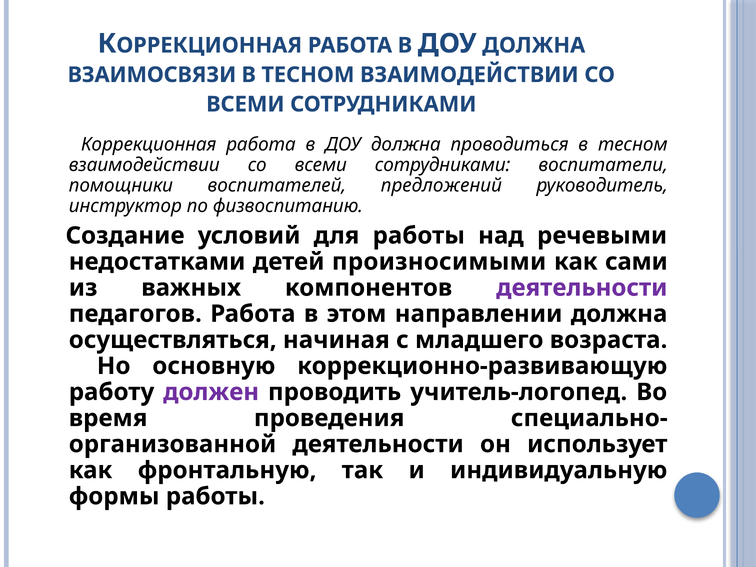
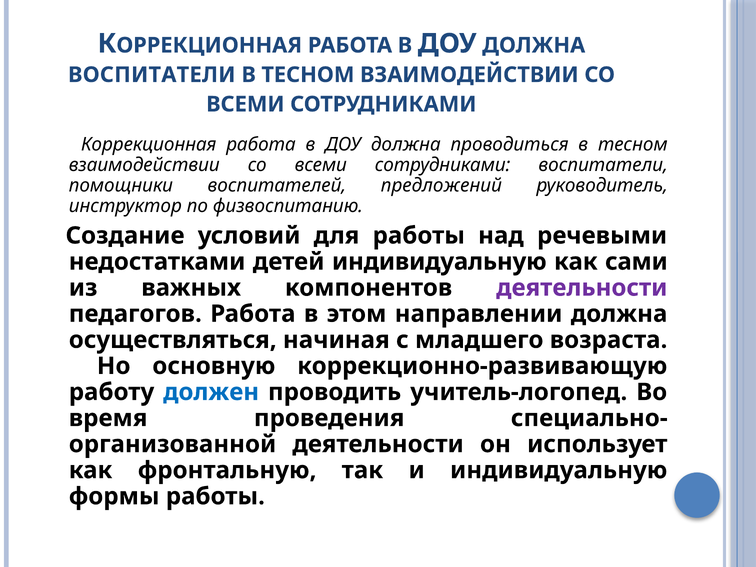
ВЗАИМОСВЯЗИ: ВЗАИМОСВЯЗИ -> ВОСПИТАТЕЛИ (152, 75)
детей произносимыми: произносимыми -> индивидуальную (439, 262)
должен colour: purple -> blue (211, 392)
